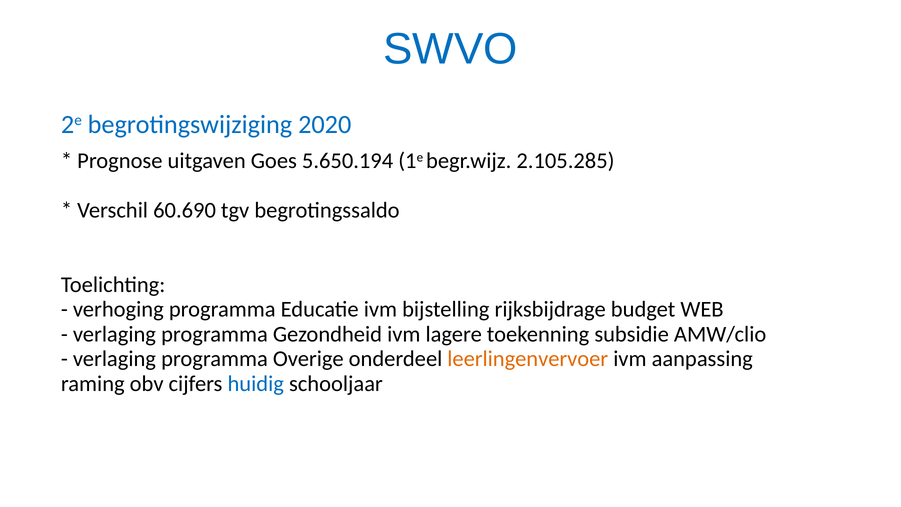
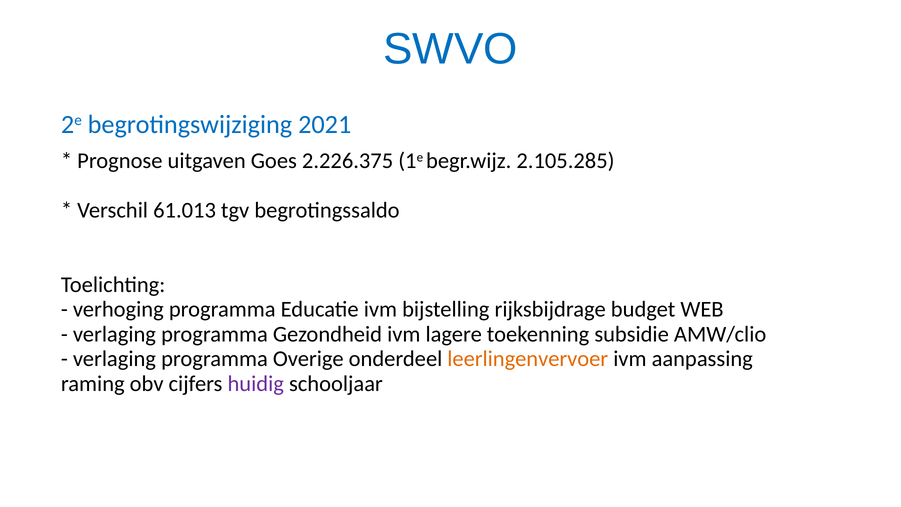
2020: 2020 -> 2021 (325, 125)
5.650.194: 5.650.194 -> 2.226.375 (348, 161)
60.690: 60.690 -> 61.013 (185, 210)
huidig colour: blue -> purple (256, 383)
